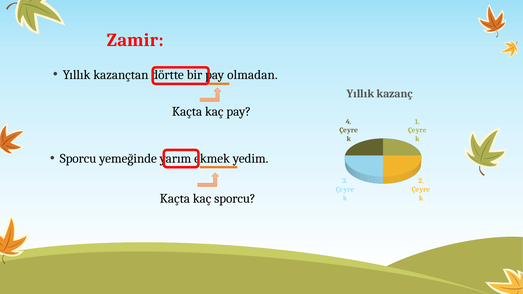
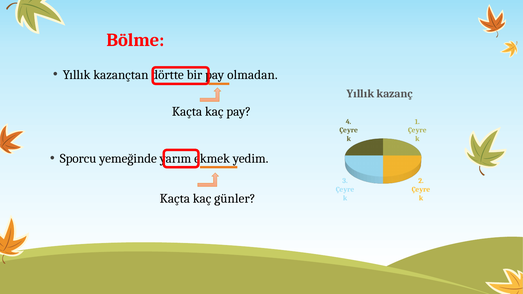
Zamir: Zamir -> Bölme (135, 40)
kaç sporcu: sporcu -> günler (235, 199)
